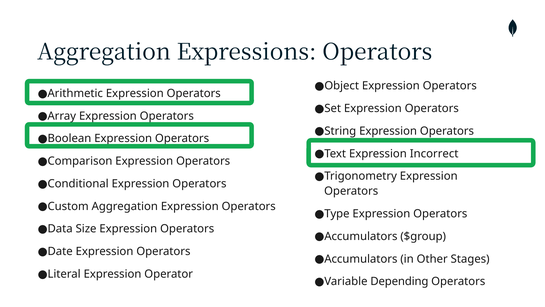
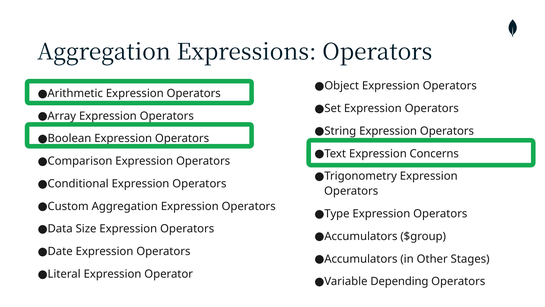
Incorrect: Incorrect -> Concerns (434, 153)
